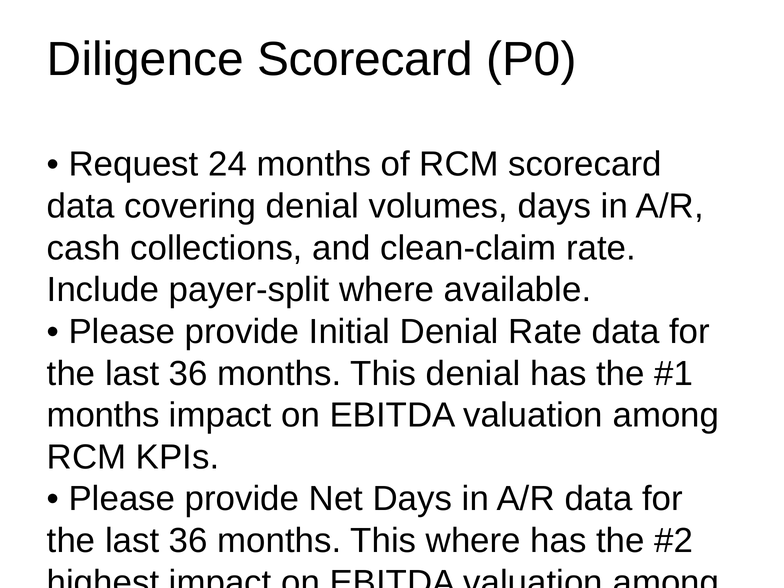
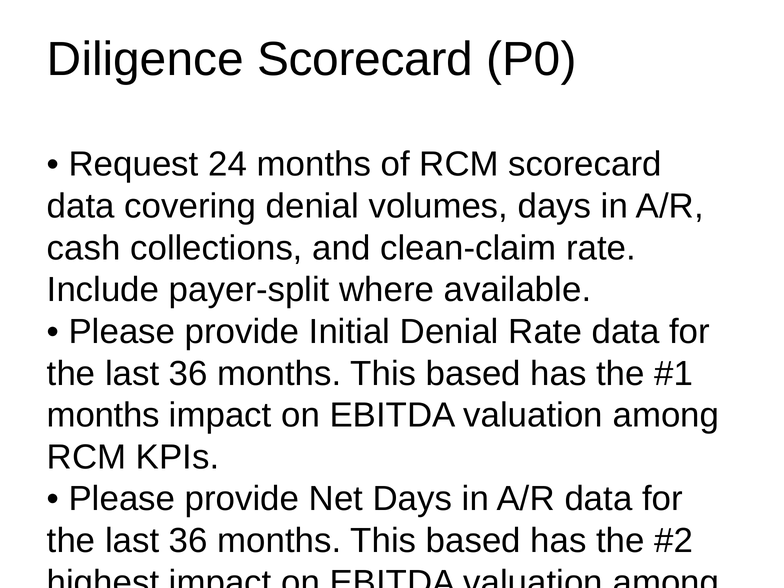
denial: denial -> based (473, 374)
where: where -> based (473, 541)
